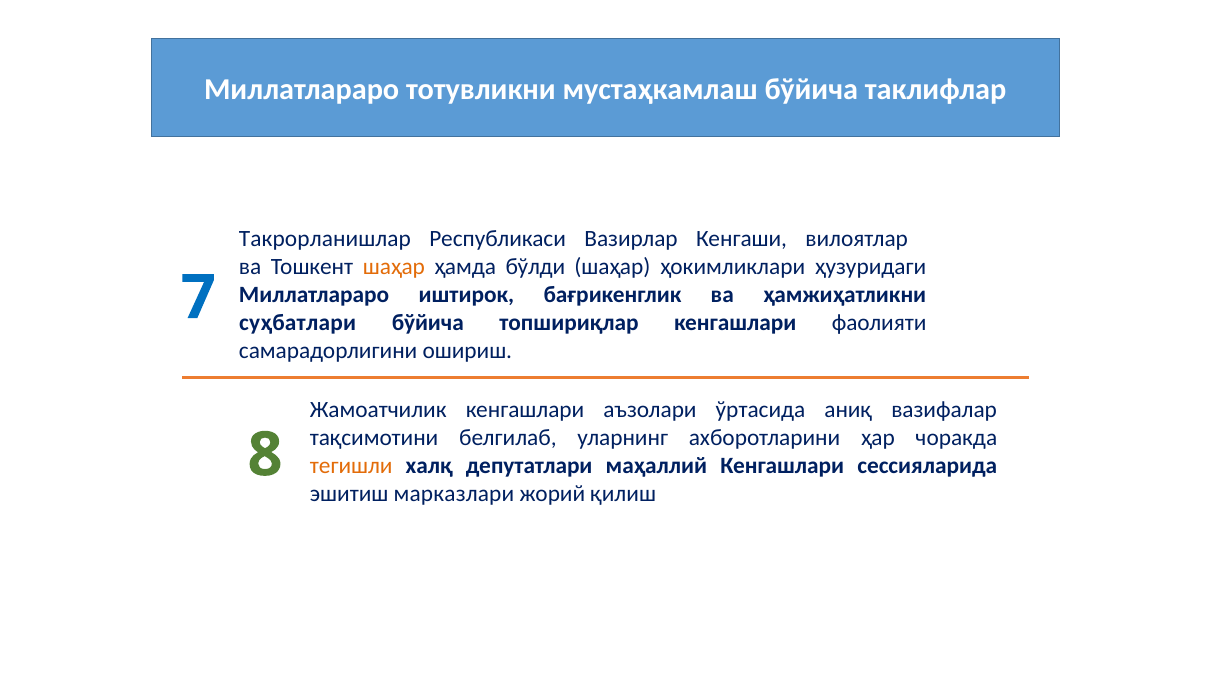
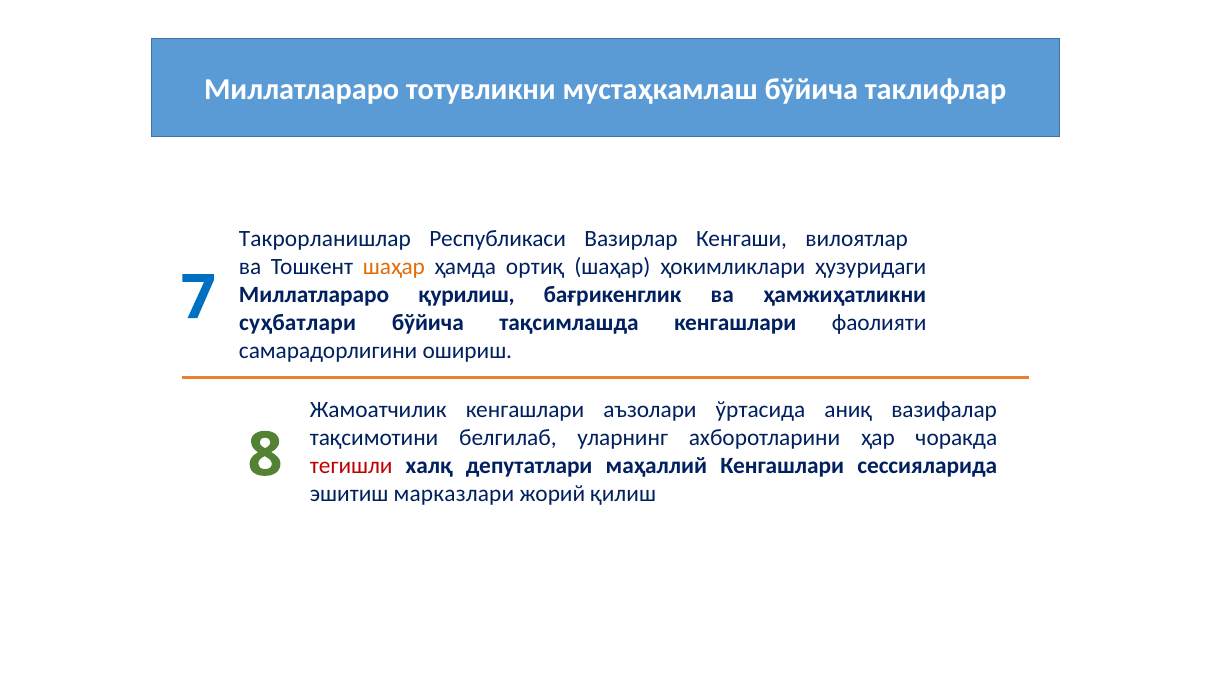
бўлди: бўлди -> ортиқ (535, 267)
иштирок: иштирок -> қурилиш (466, 295)
топшириқлар: топшириқлар -> тақсимлашда (569, 323)
тегишли colour: orange -> red (351, 466)
